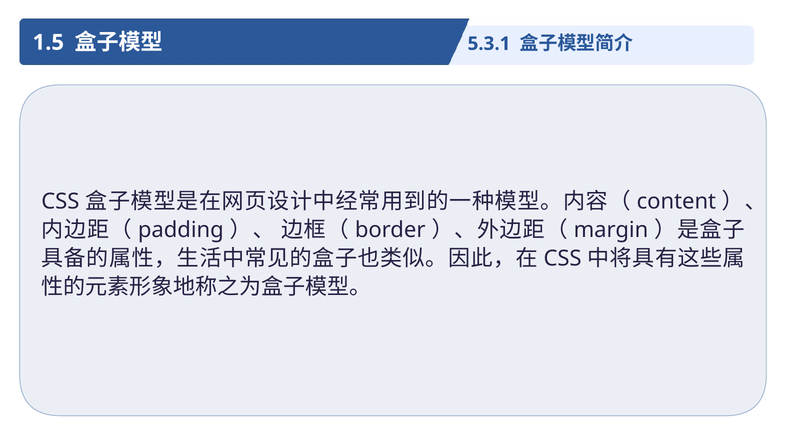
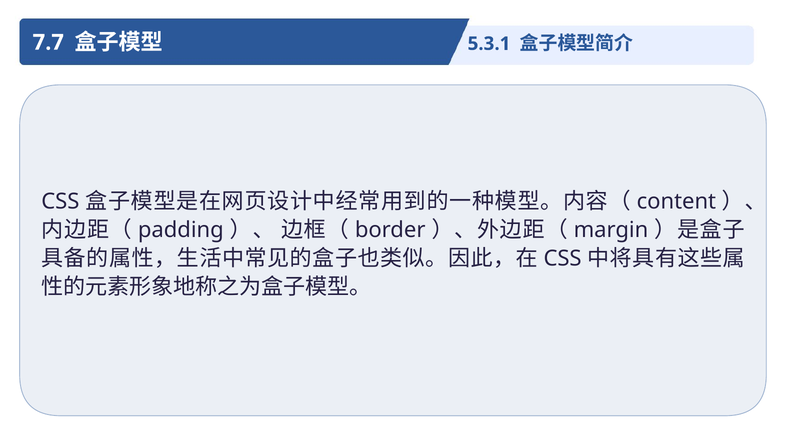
1.5: 1.5 -> 7.7 (48, 42)
